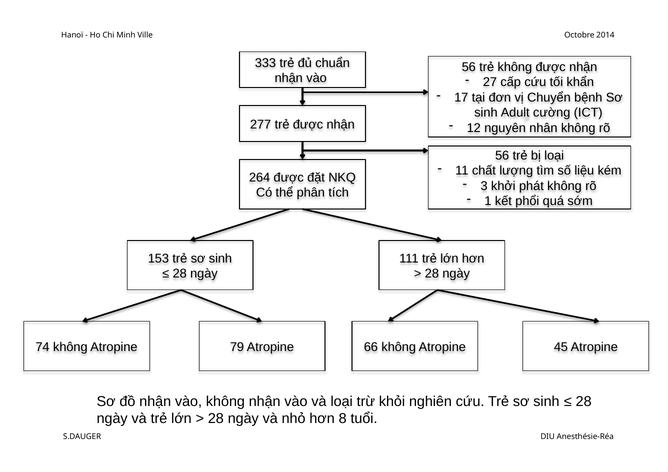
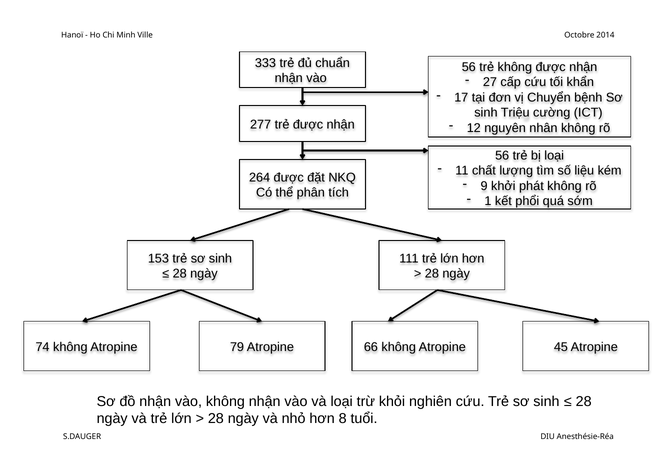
Adult: Adult -> Triệu (515, 113)
3: 3 -> 9 (484, 186)
